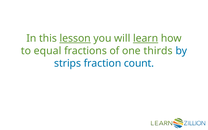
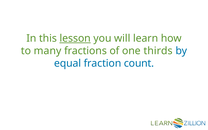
learn underline: present -> none (146, 38)
equal: equal -> many (48, 51)
strips: strips -> equal (68, 63)
